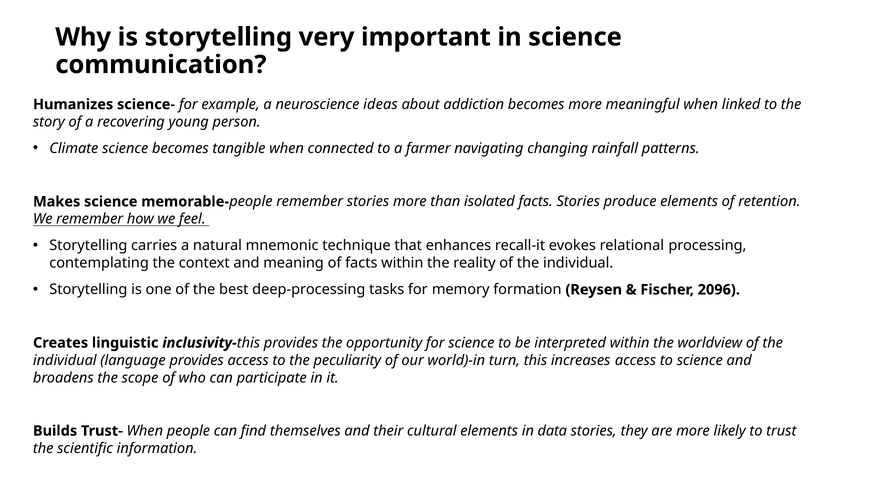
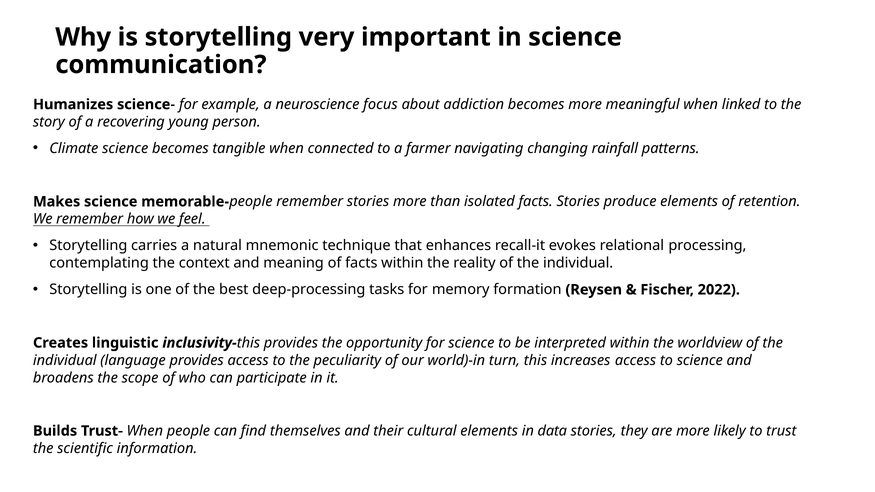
ideas: ideas -> focus (380, 104)
2096: 2096 -> 2022 (719, 290)
